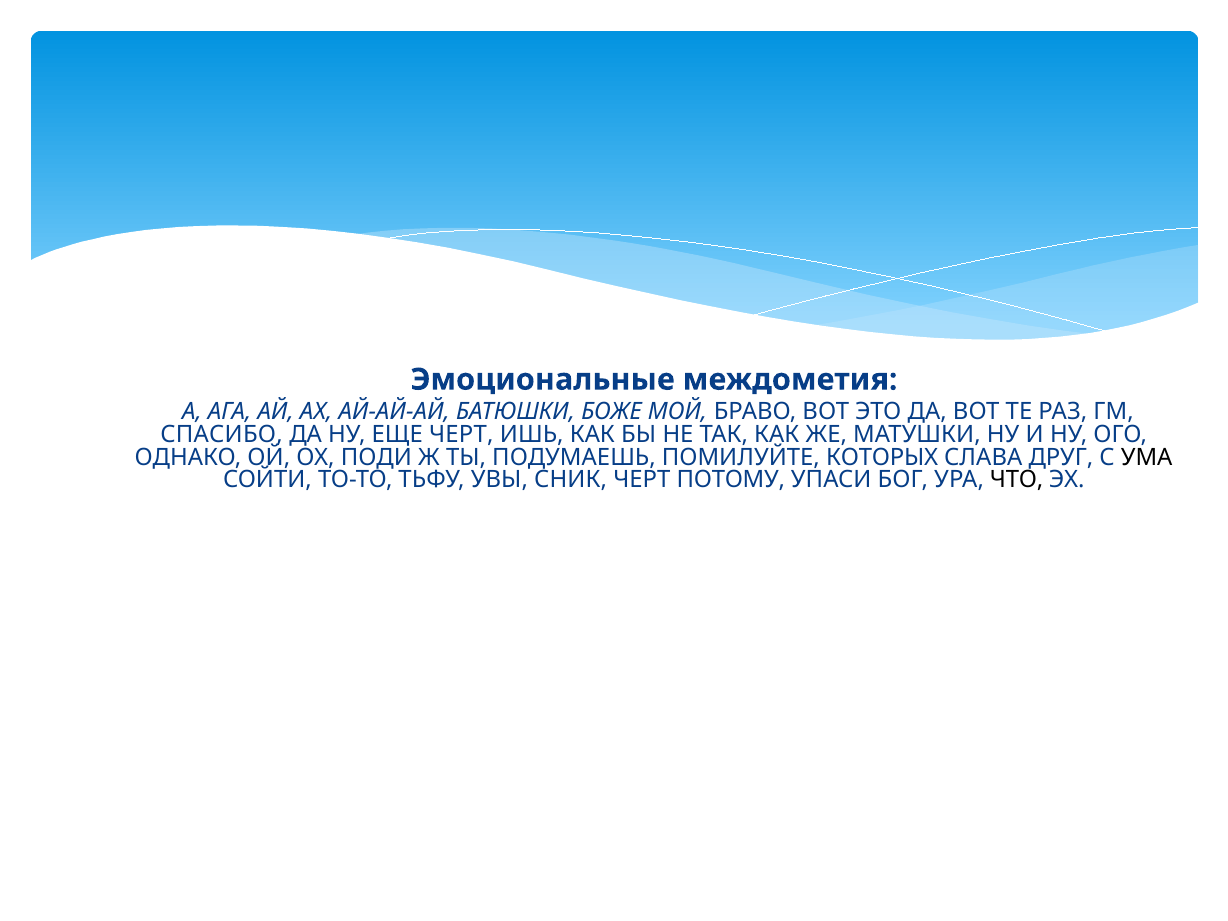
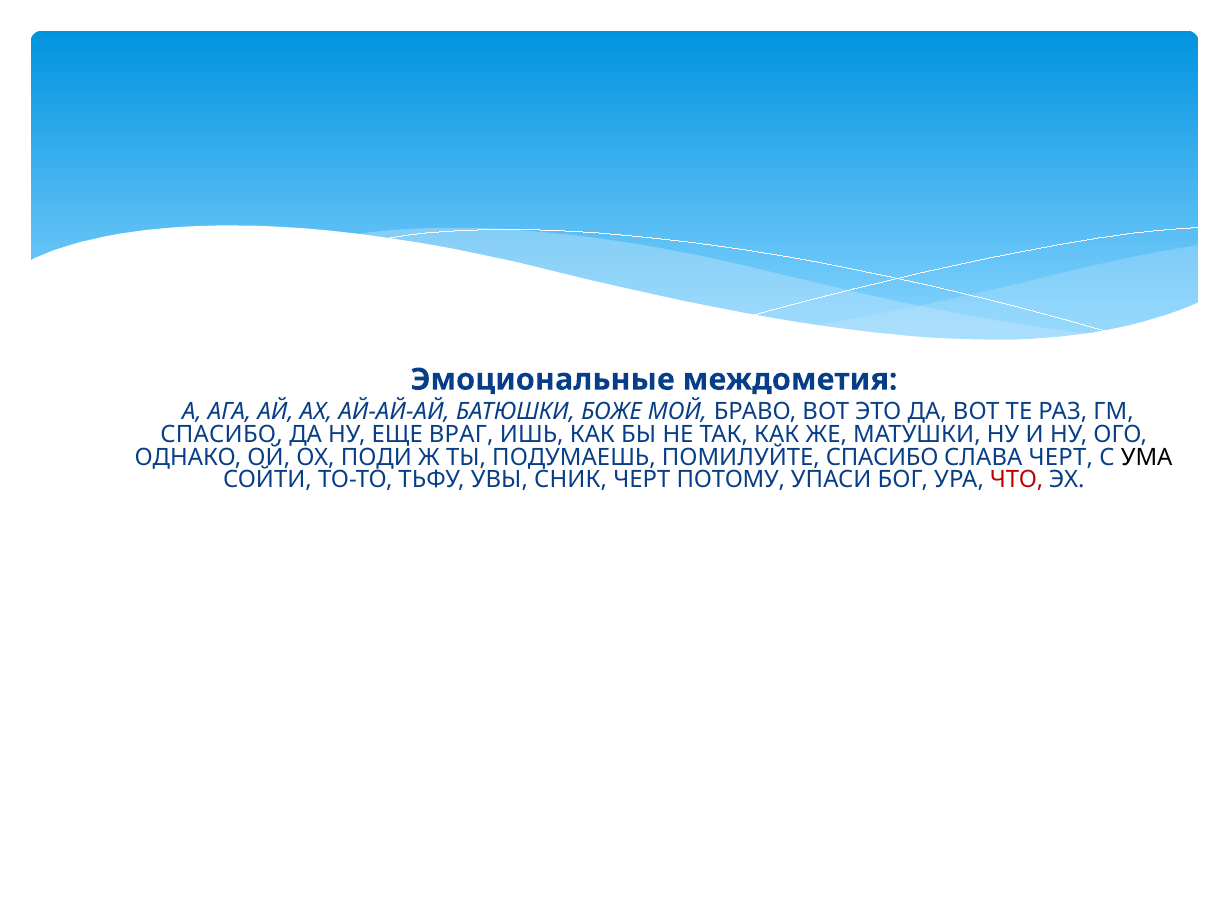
ЕЩЕ ЧЕРТ: ЧЕРТ -> ВРАГ (461, 434)
ПОМИЛУЙТЕ КОТОРЫХ: КОТОРЫХ -> СПАСИБО (882, 457)
СЛАВА ДРУГ: ДРУГ -> ЧЕРТ (1061, 457)
ЧТО colour: black -> red (1017, 480)
